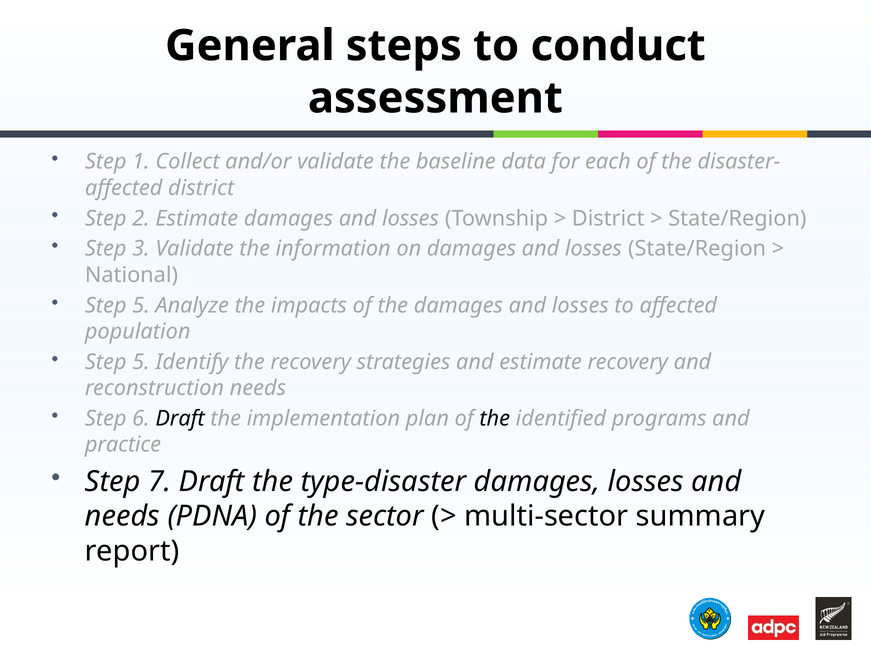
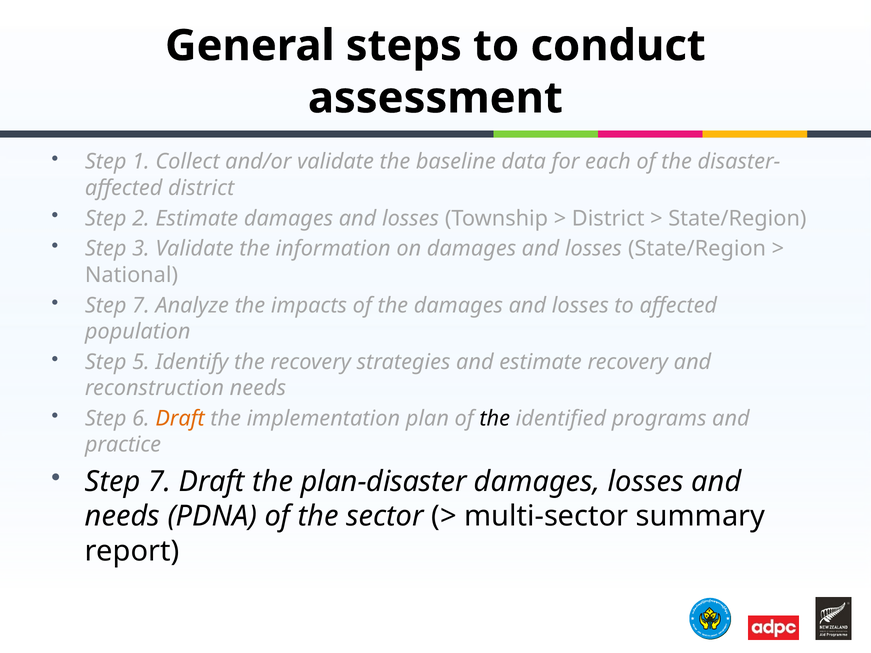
5: 5 -> 7 (141, 306)
Draft colour: black -> orange (180, 419)
type-disaster: type-disaster -> plan-disaster (384, 482)
